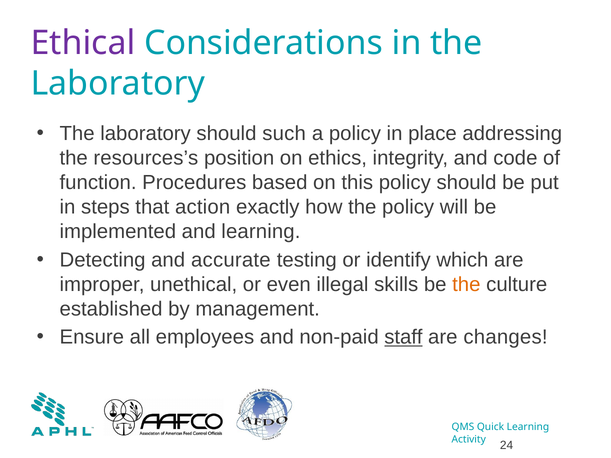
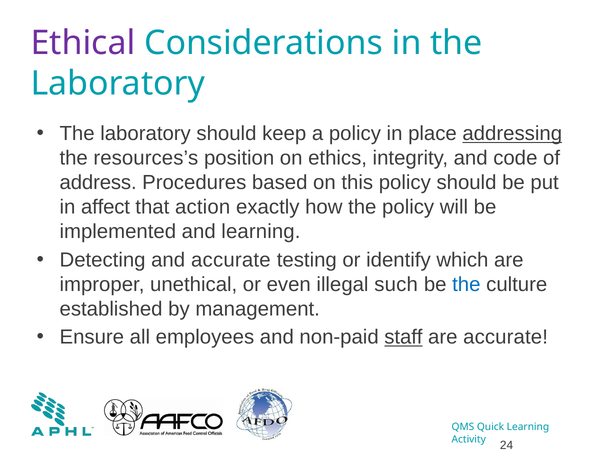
such: such -> keep (284, 134)
addressing underline: none -> present (512, 134)
function: function -> address (98, 183)
steps: steps -> affect (106, 207)
skills: skills -> such (396, 285)
the colour: orange -> blue (466, 285)
are changes: changes -> accurate (506, 337)
